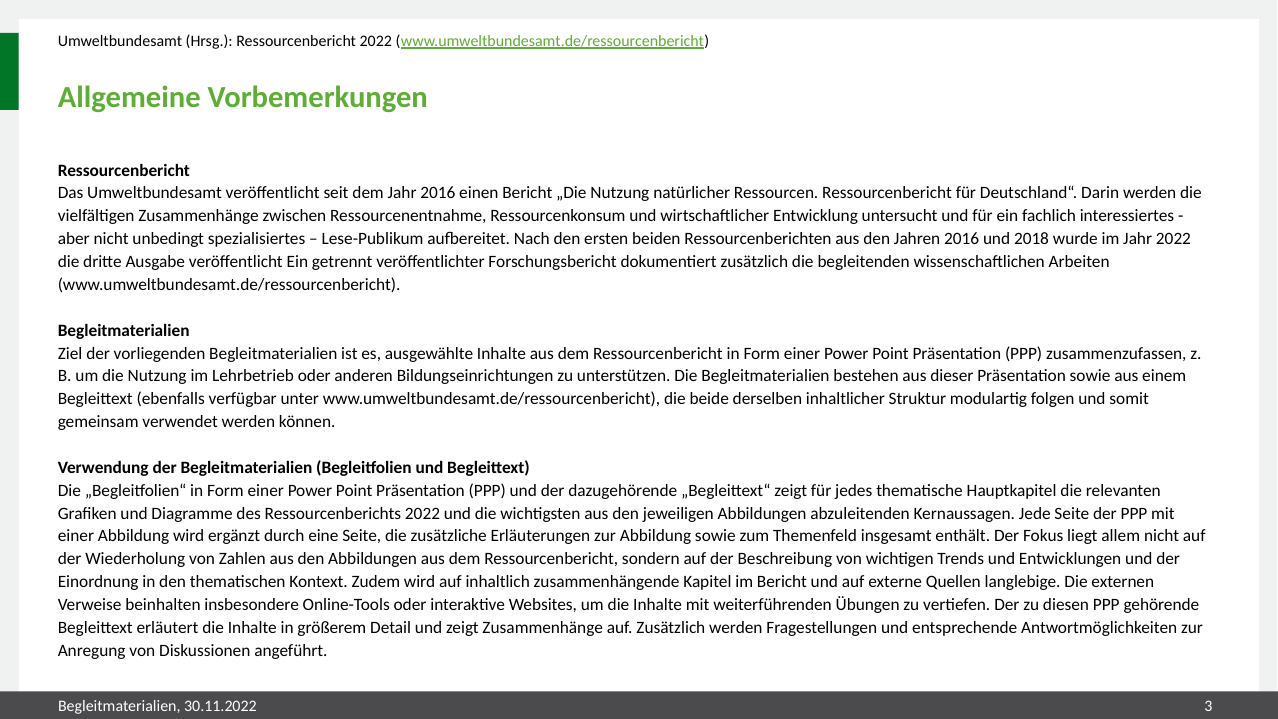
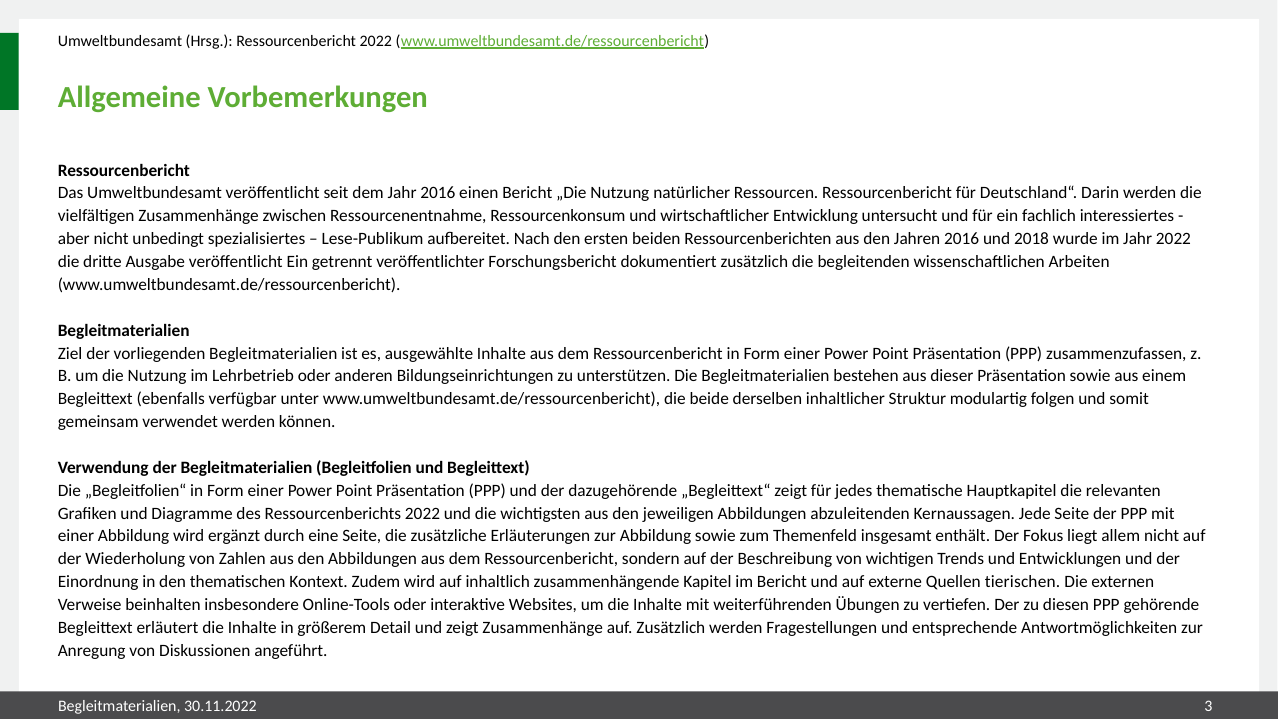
langlebige: langlebige -> tierischen (1023, 582)
